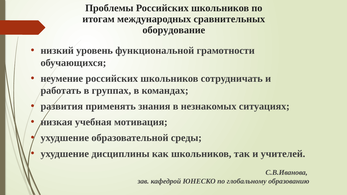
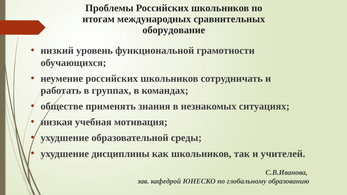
развития: развития -> обществе (62, 107)
